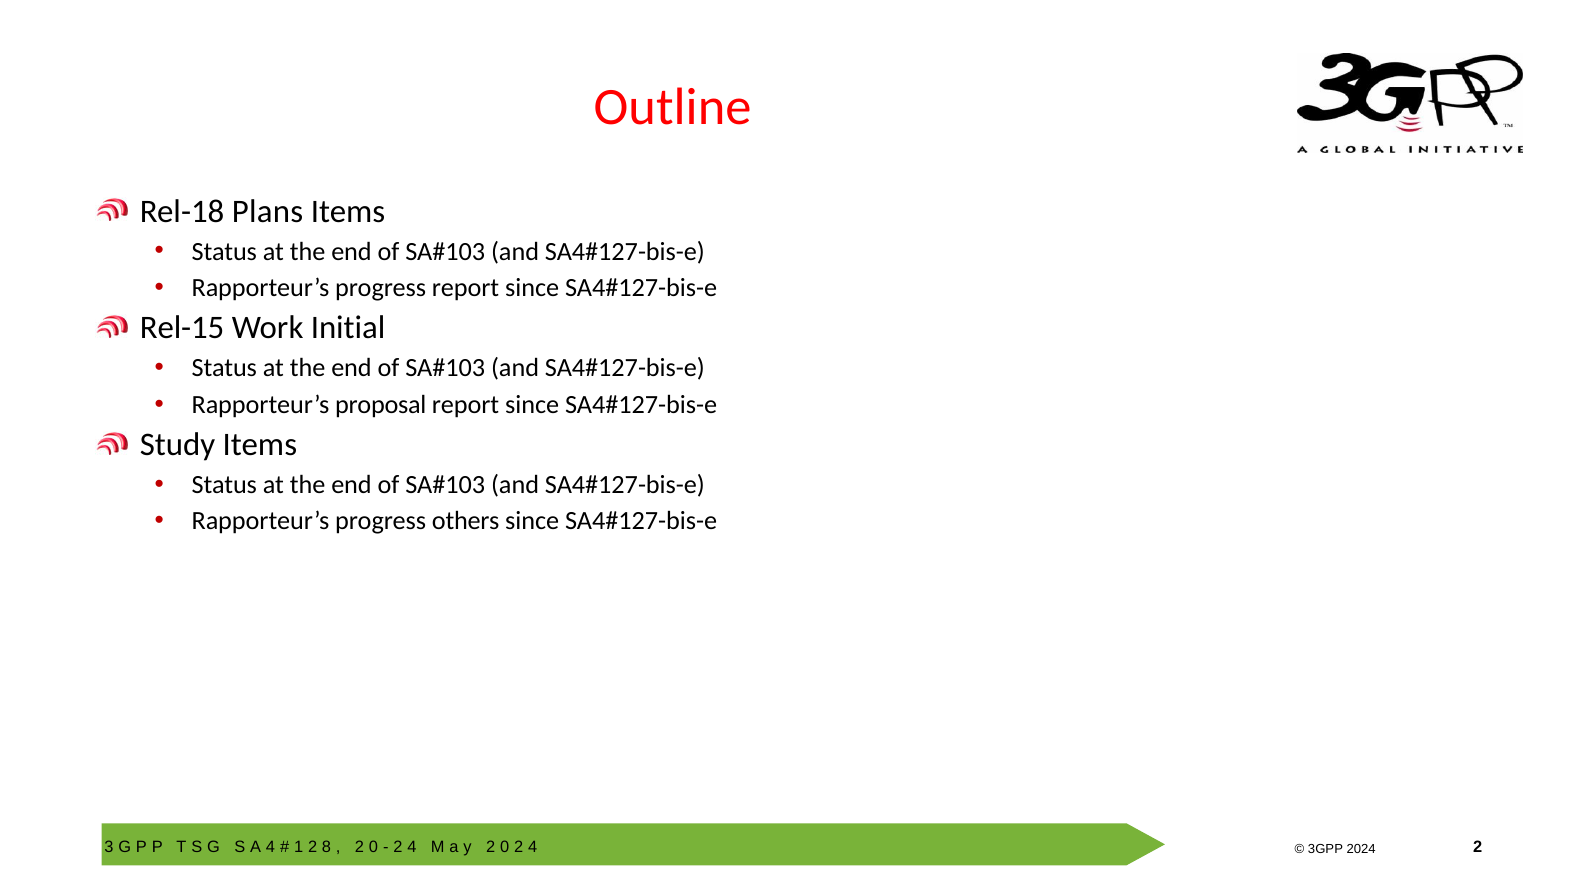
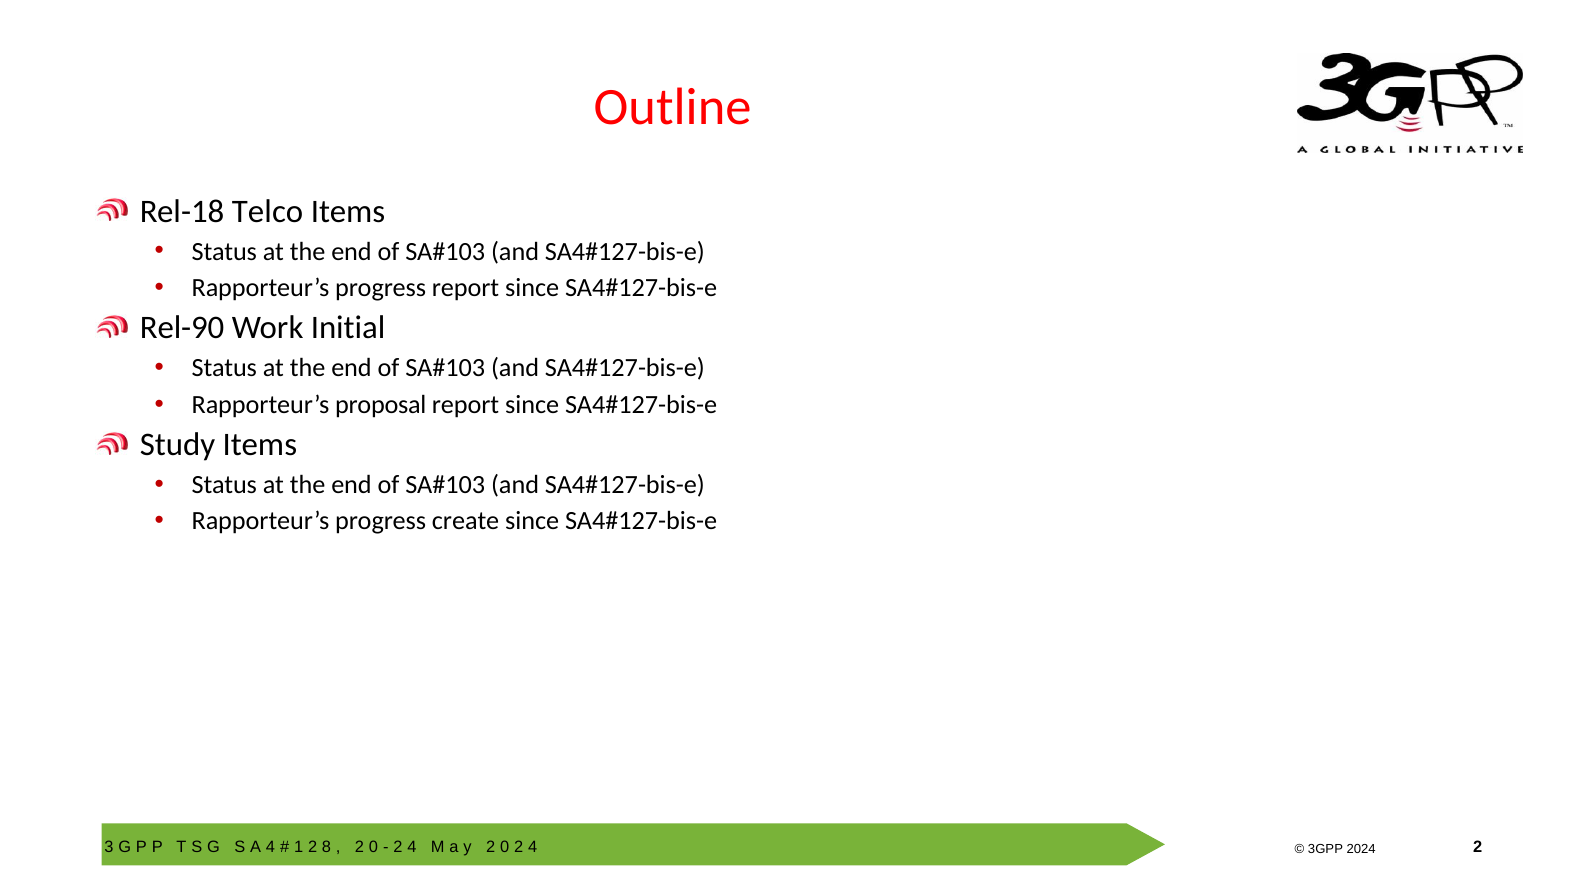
Plans: Plans -> Telco (268, 211)
Rel-15: Rel-15 -> Rel-90 (182, 328)
others: others -> create (466, 521)
